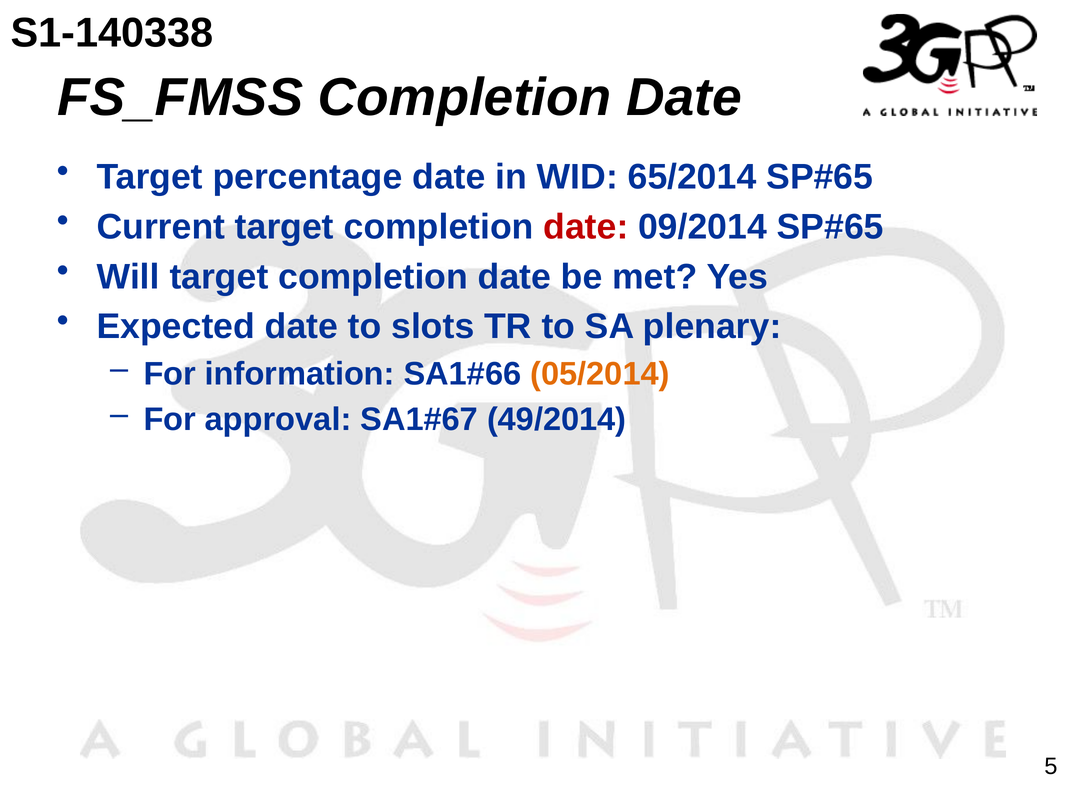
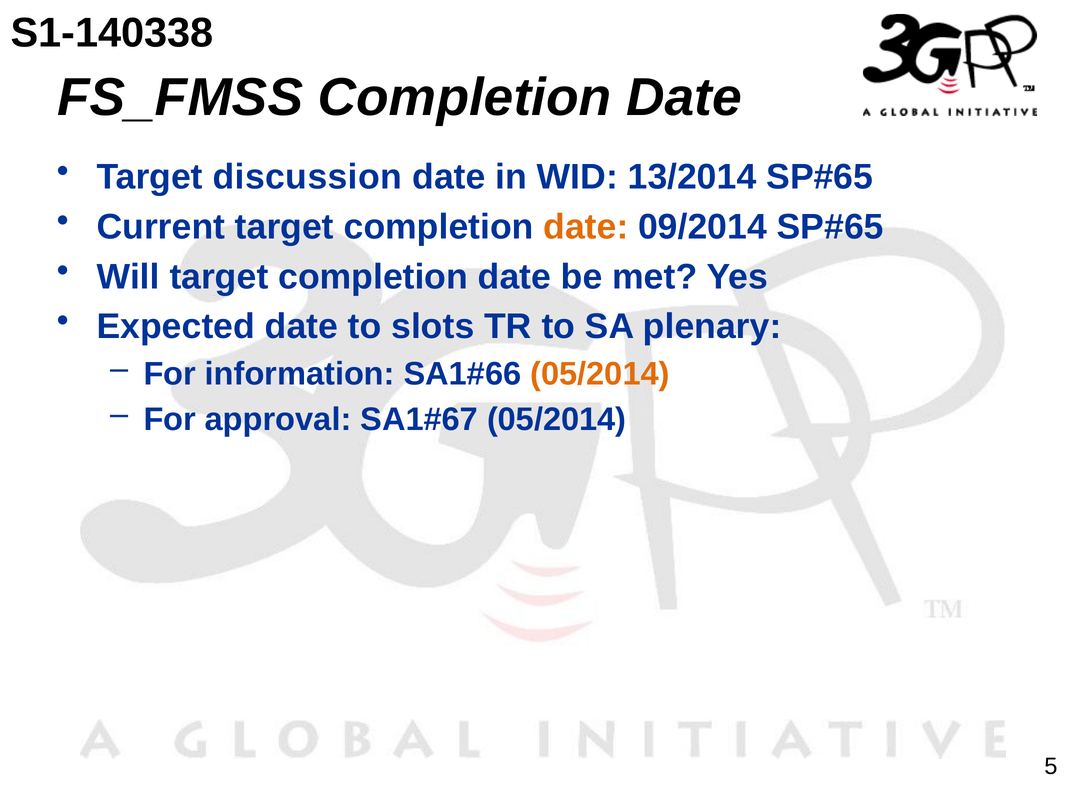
percentage: percentage -> discussion (307, 177)
65/2014: 65/2014 -> 13/2014 (692, 177)
date colour: red -> orange (586, 227)
49/2014: 49/2014 -> 05/2014 (557, 420)
